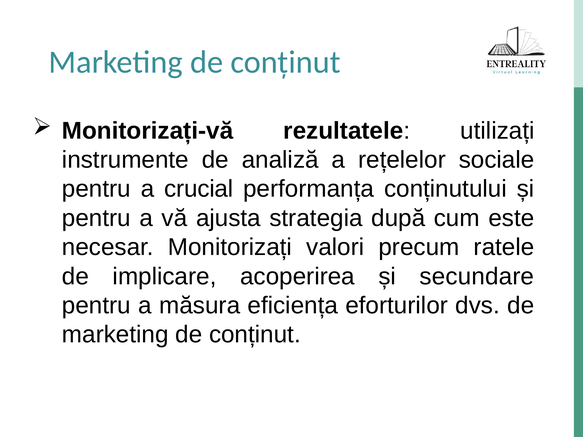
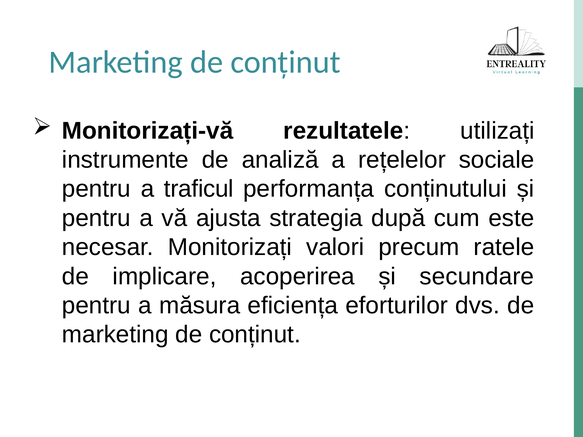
crucial: crucial -> traficul (199, 189)
